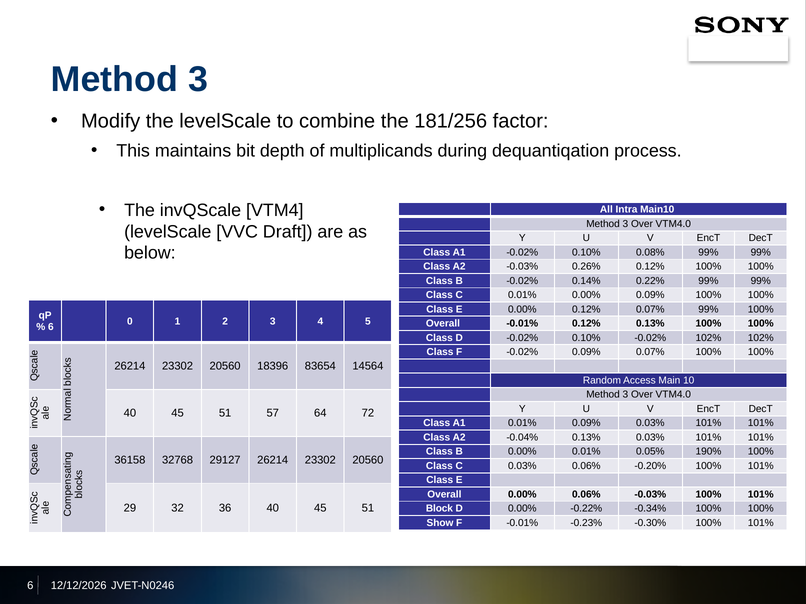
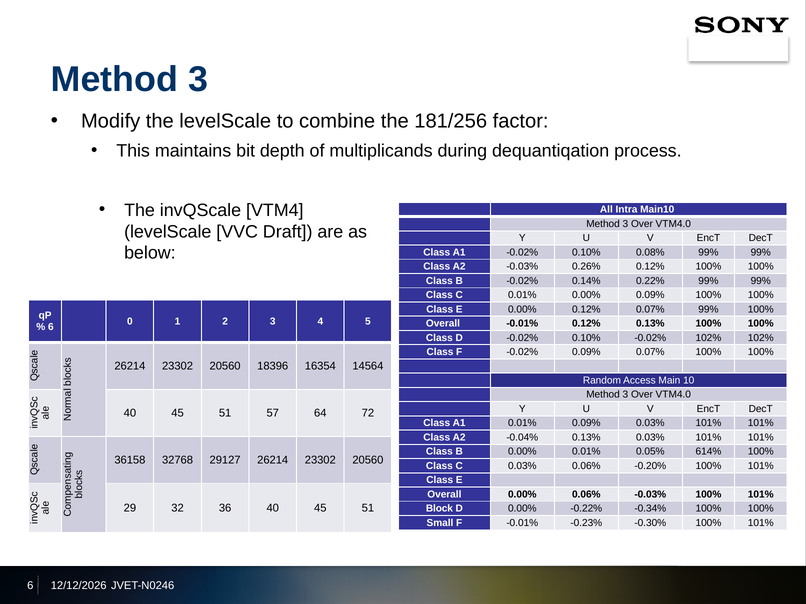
83654: 83654 -> 16354 (320, 366)
190%: 190% -> 614% (708, 452)
Show: Show -> Small (440, 523)
